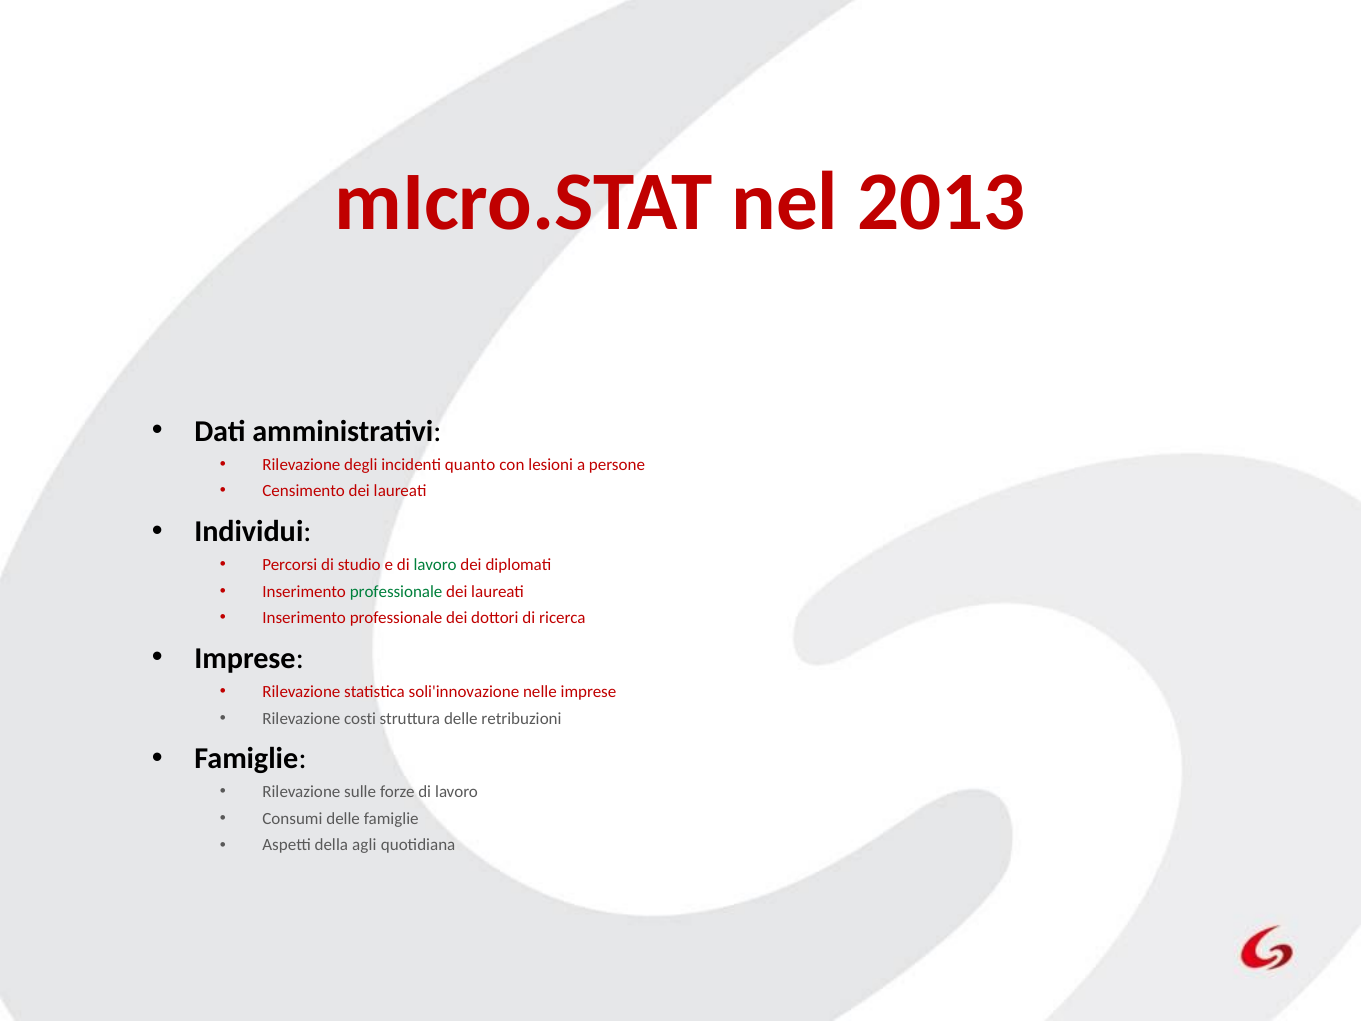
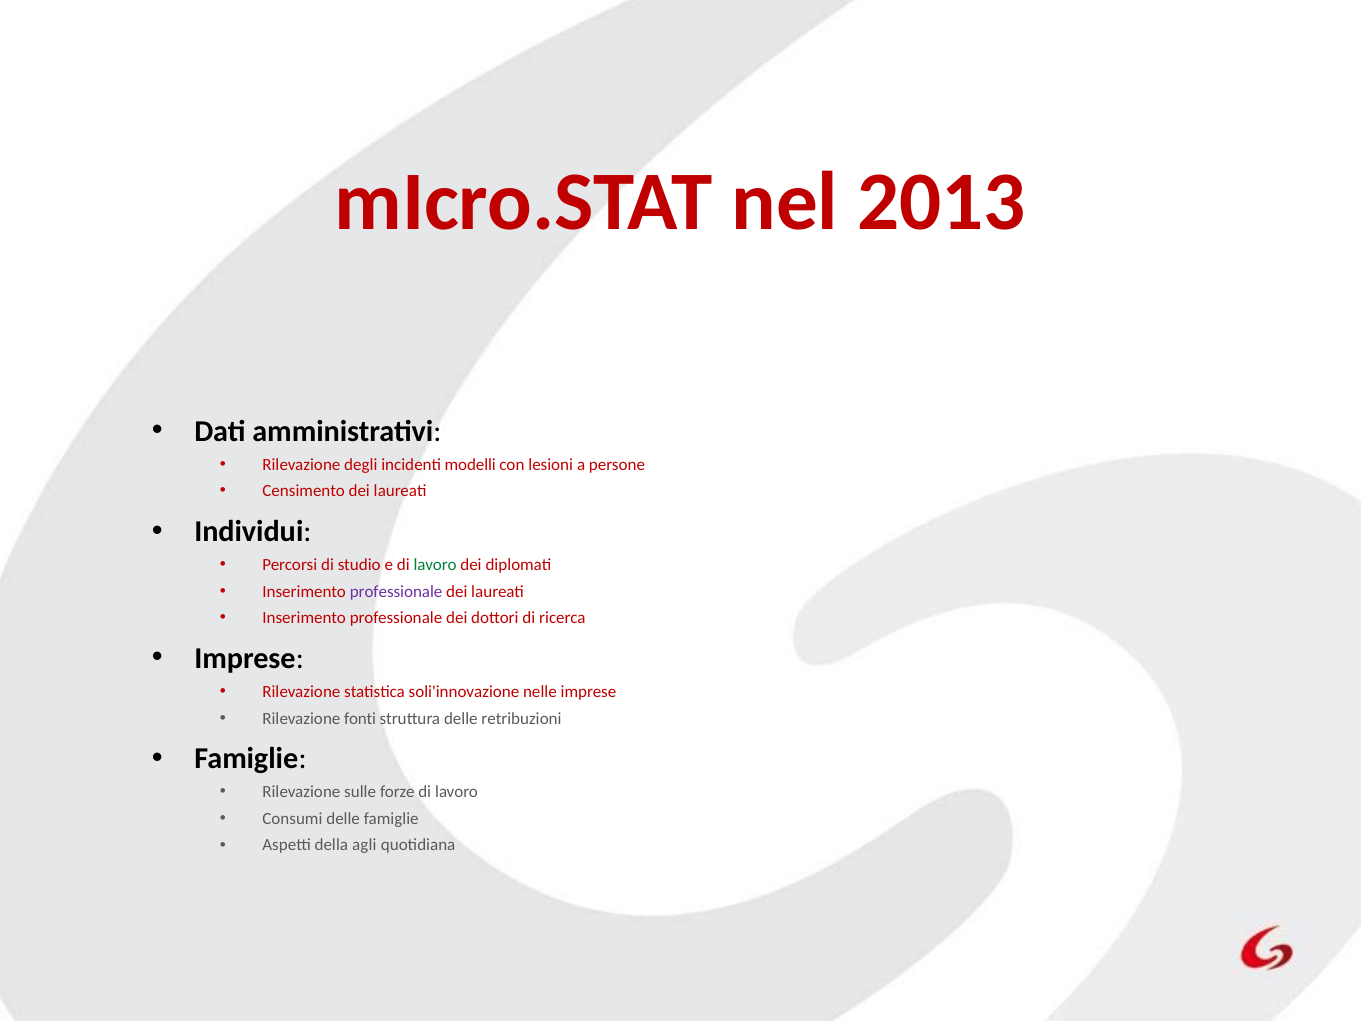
quanto: quanto -> modelli (470, 465)
professionale colour: green -> purple (396, 591)
costi: costi -> fonti (360, 718)
